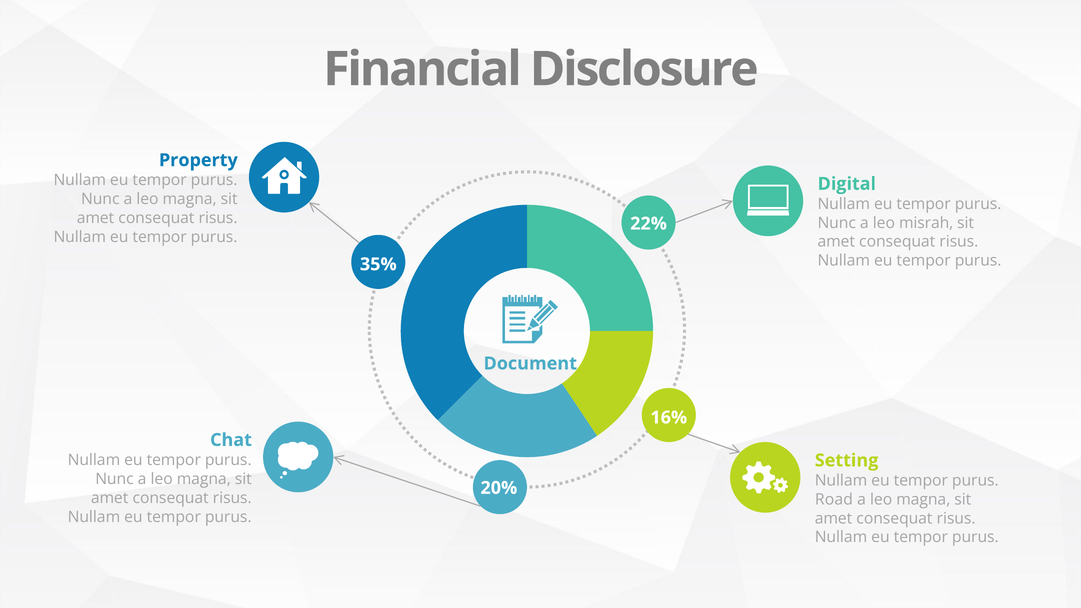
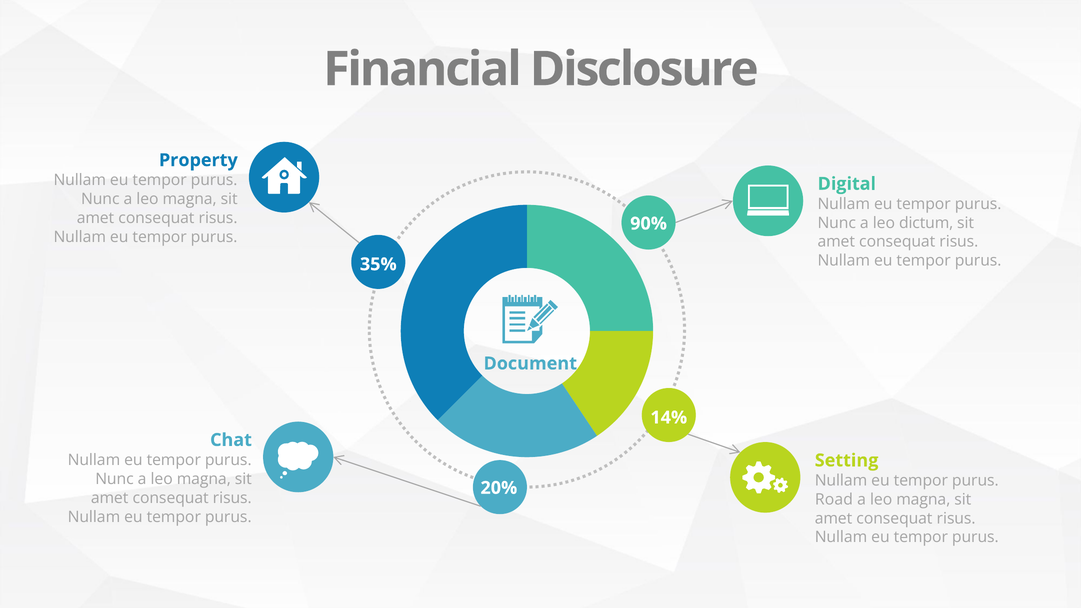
22%: 22% -> 90% (649, 224)
misrah: misrah -> dictum (926, 223)
16%: 16% -> 14% (669, 418)
